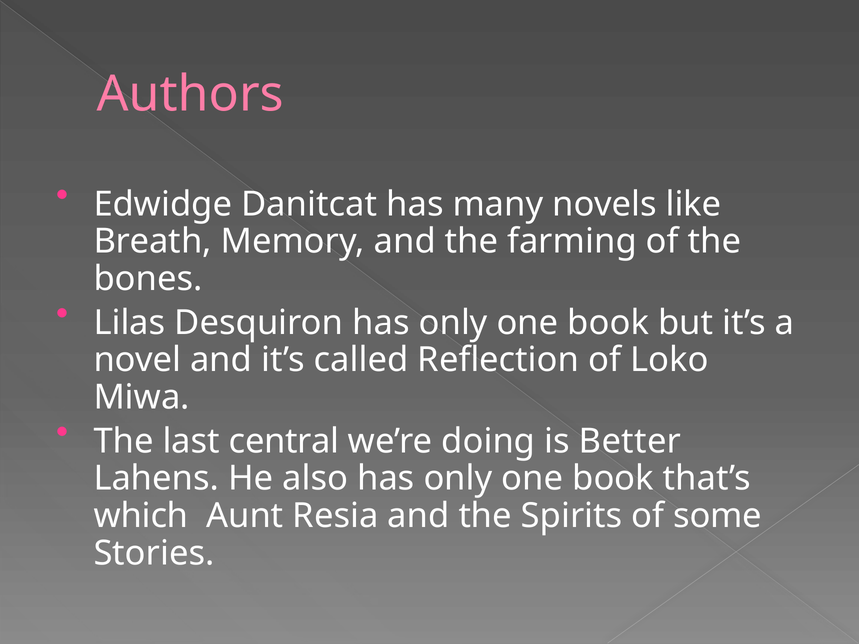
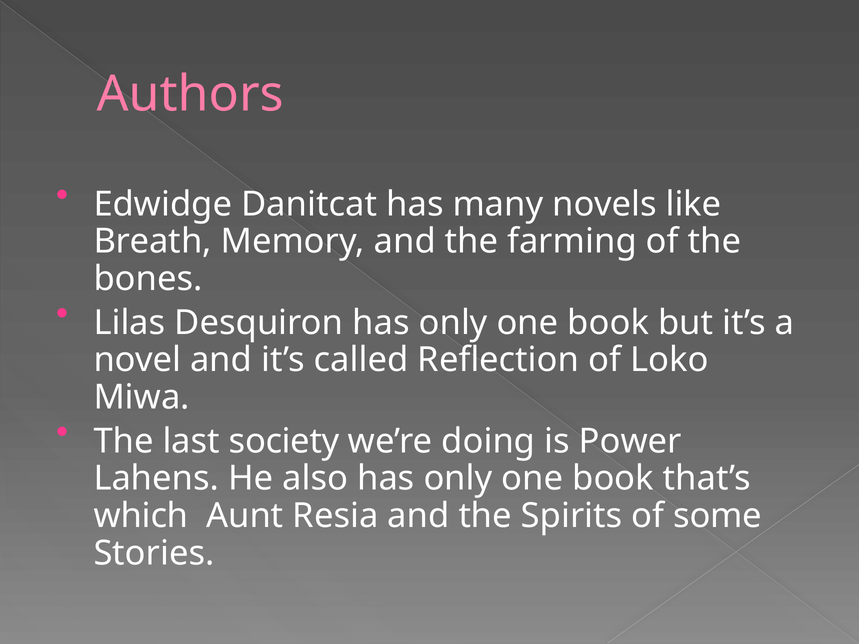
central: central -> society (284, 441)
Better: Better -> Power (630, 441)
